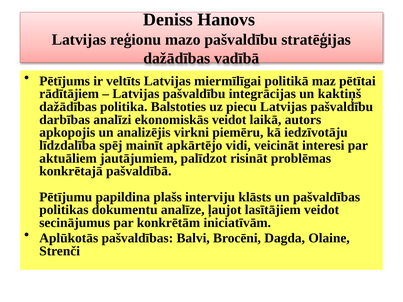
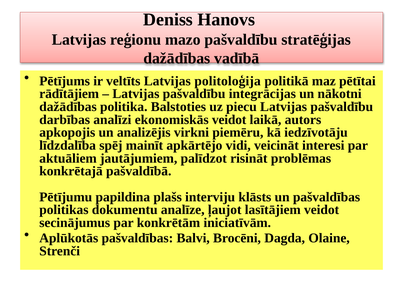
miermīlīgai: miermīlīgai -> politoloģija (228, 81)
kaktiņš: kaktiņš -> nākotni (340, 94)
